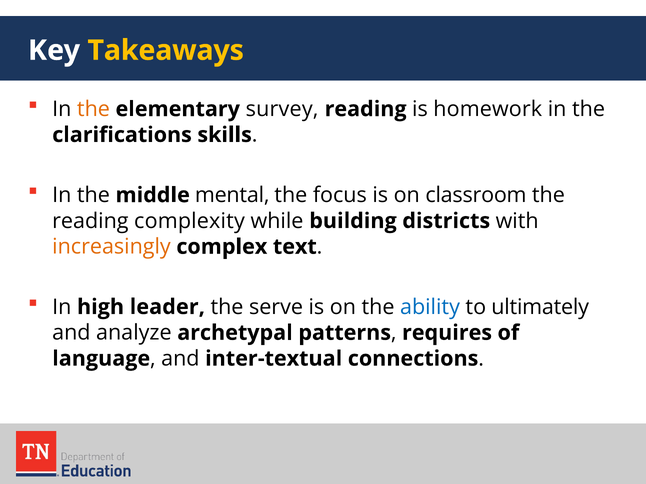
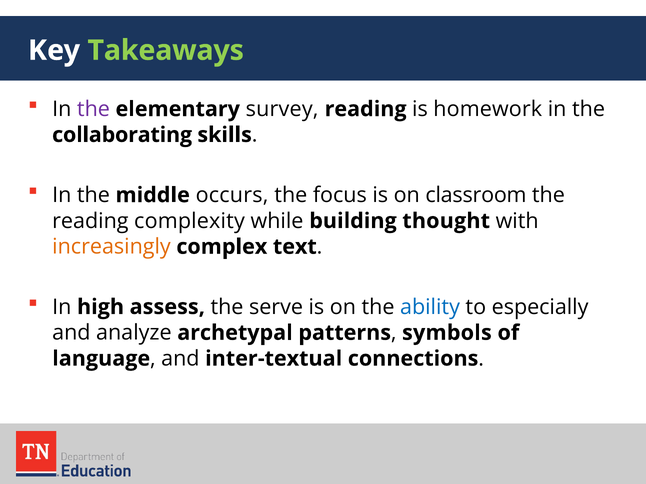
Takeaways colour: yellow -> light green (166, 50)
the colour: orange -> purple (93, 109)
clarifications: clarifications -> collaborating (122, 135)
mental: mental -> occurs (232, 195)
districts: districts -> thought (446, 221)
leader: leader -> assess (167, 307)
ultimately: ultimately -> especially (540, 307)
requires: requires -> symbols (447, 333)
